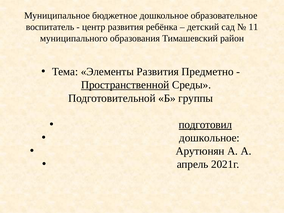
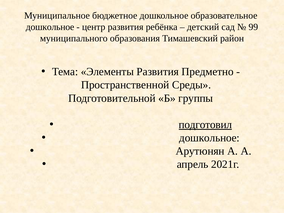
воспитатель: воспитатель -> дошкольное (50, 27)
11: 11 -> 99 (253, 27)
Пространственной underline: present -> none (125, 85)
